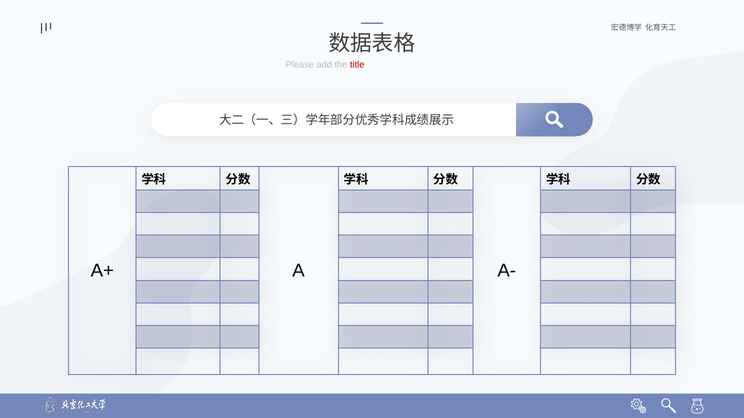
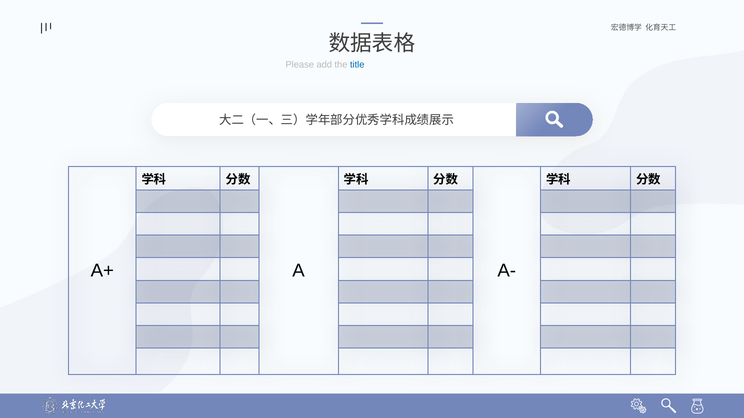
title colour: red -> blue (357, 65)
